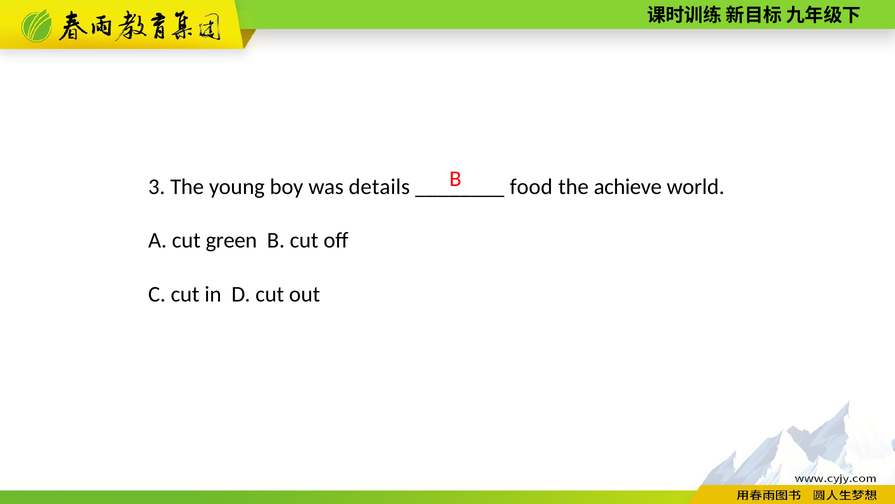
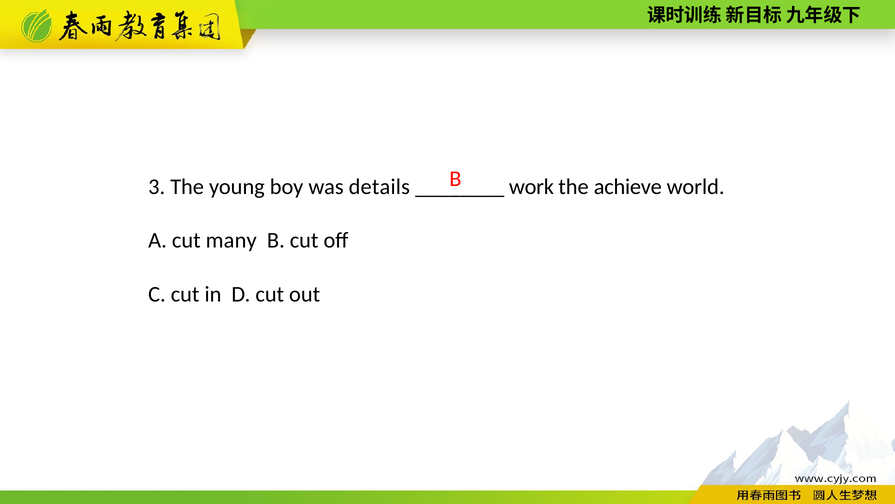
food: food -> work (531, 187)
green: green -> many (231, 240)
